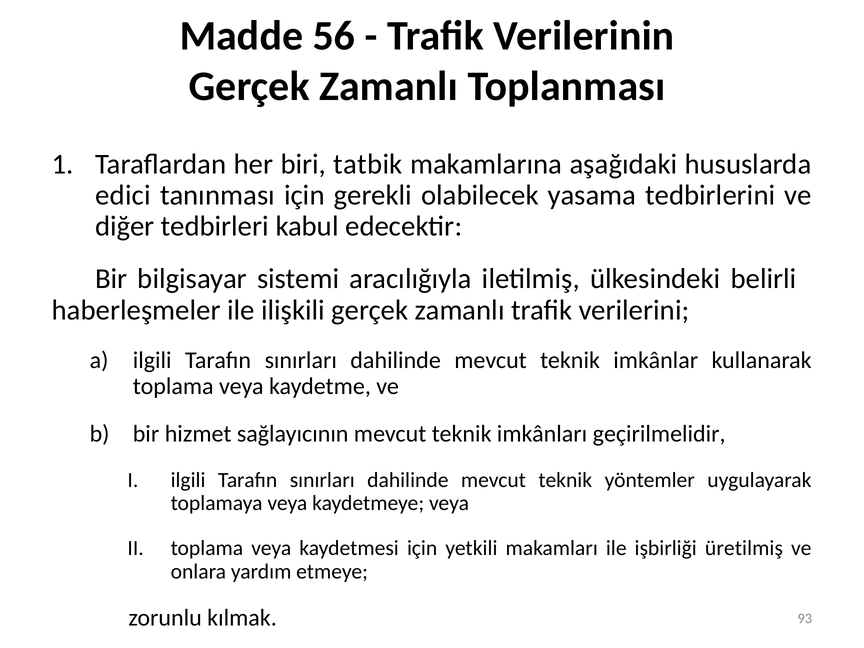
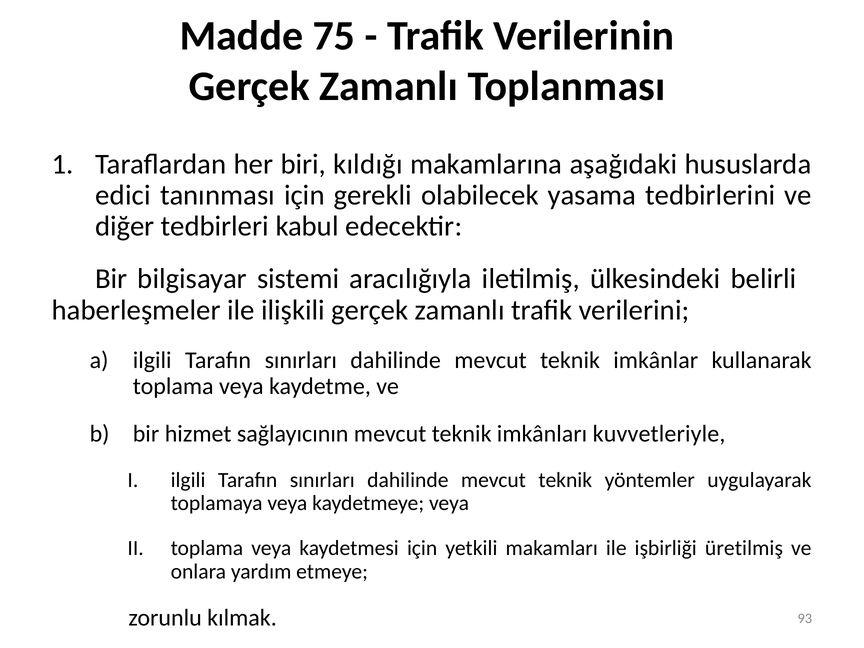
56: 56 -> 75 (334, 36)
tatbik: tatbik -> kıldığı (368, 164)
geçirilmelidir: geçirilmelidir -> kuvvetleriyle (659, 434)
